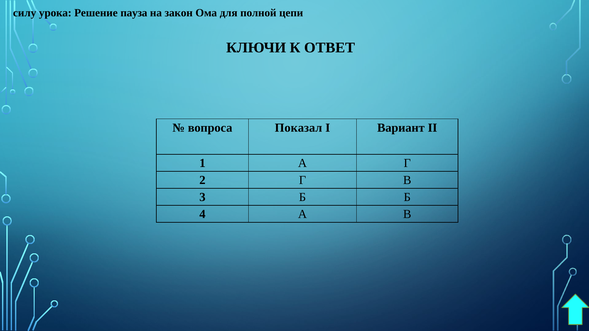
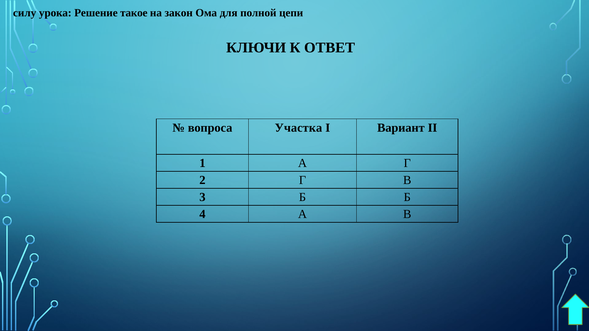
пауза: пауза -> такое (134, 13)
Показал: Показал -> Участка (298, 128)
